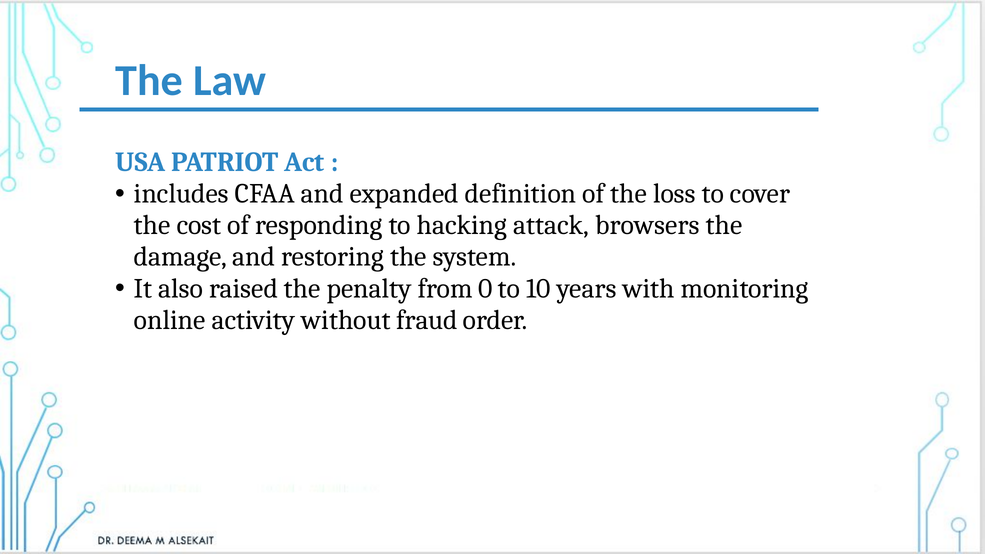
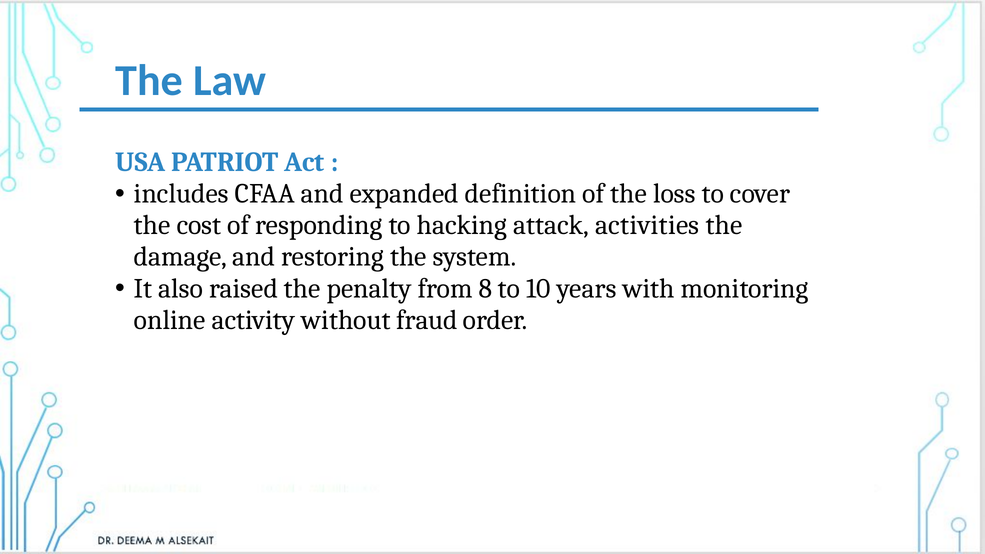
browsers: browsers -> activities (647, 225)
0: 0 -> 8 (486, 288)
